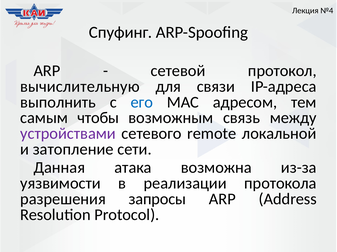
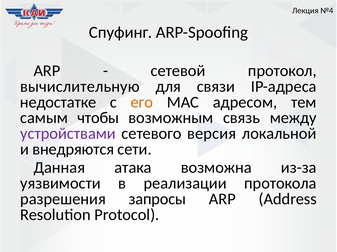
выполнить: выполнить -> недостатке (58, 102)
его colour: blue -> orange (142, 102)
remote: remote -> версия (212, 134)
затопление: затопление -> внедряются (73, 150)
